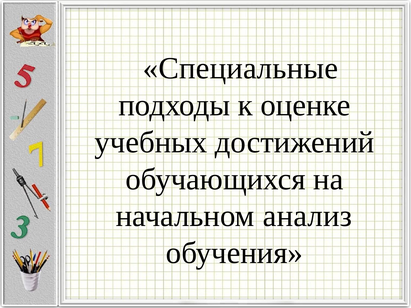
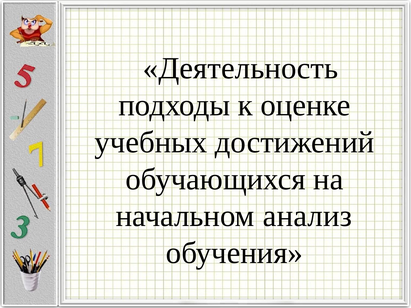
Специальные: Специальные -> Деятельность (240, 68)
